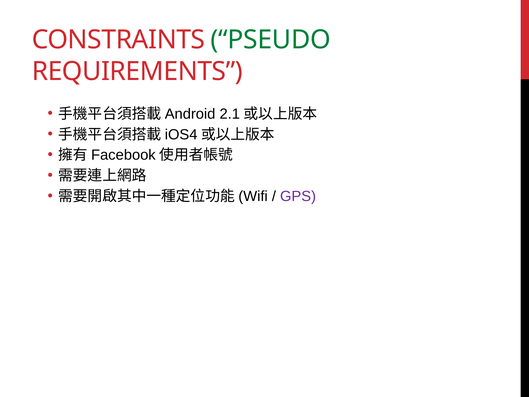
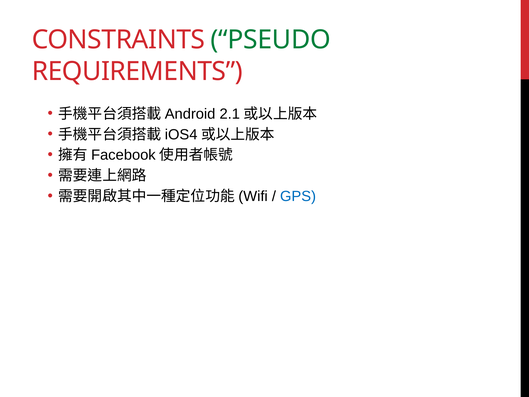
GPS colour: purple -> blue (298, 196)
